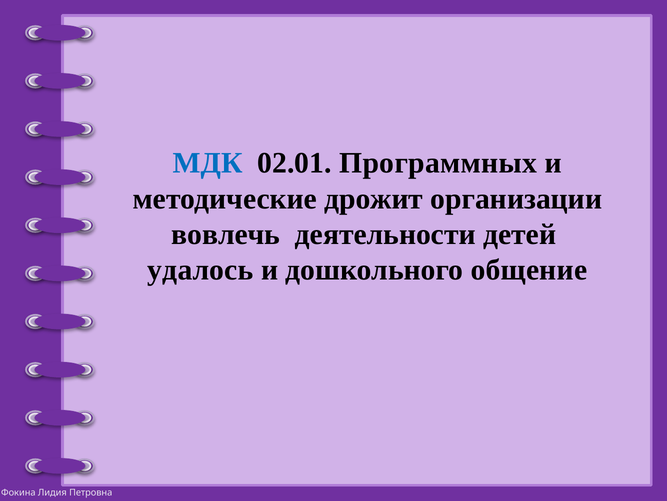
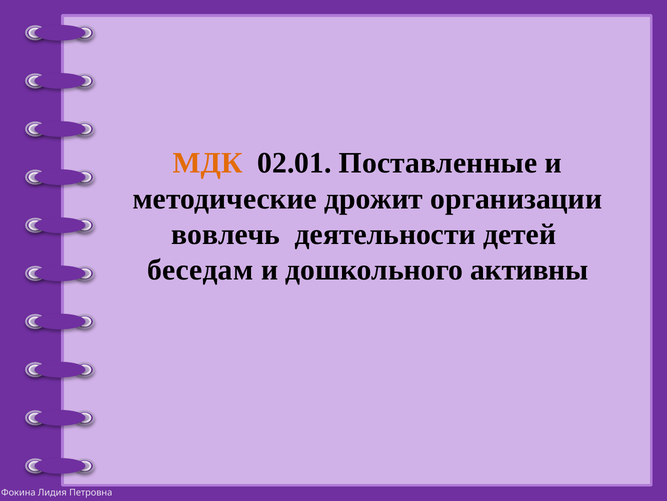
МДК colour: blue -> orange (208, 163)
Программных: Программных -> Поставленные (438, 163)
удалось: удалось -> беседам (200, 270)
общение: общение -> активны (529, 270)
